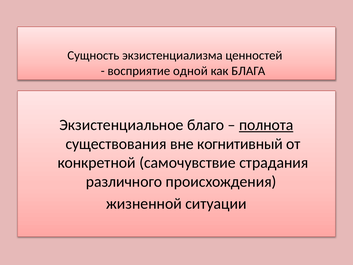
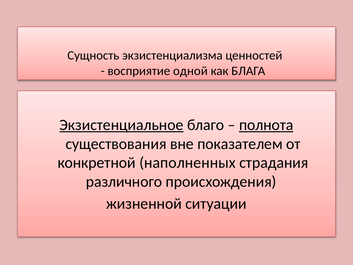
Экзистенциальное underline: none -> present (121, 125)
когнитивный: когнитивный -> показателем (240, 144)
самочувствие: самочувствие -> наполненных (187, 163)
